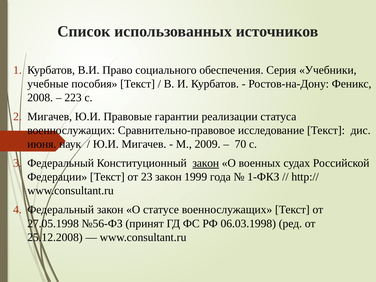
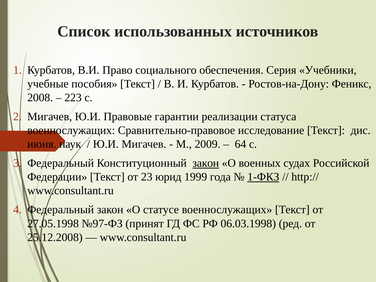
70: 70 -> 64 (240, 144)
23 закон: закон -> юрид (168, 177)
1-ФКЗ underline: none -> present (263, 177)
№56-ФЗ: №56-ФЗ -> №97-ФЗ (102, 223)
